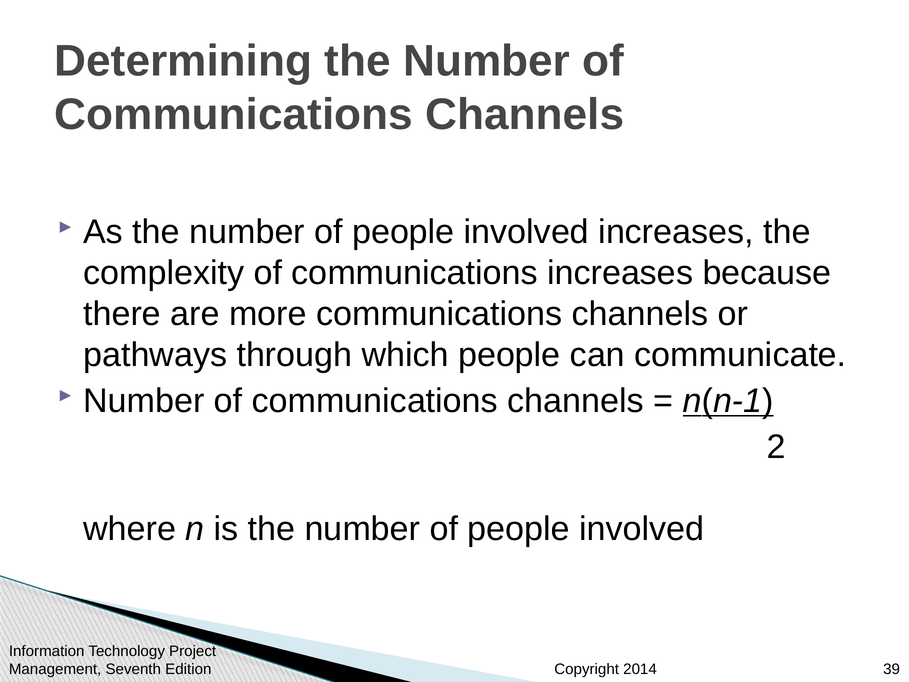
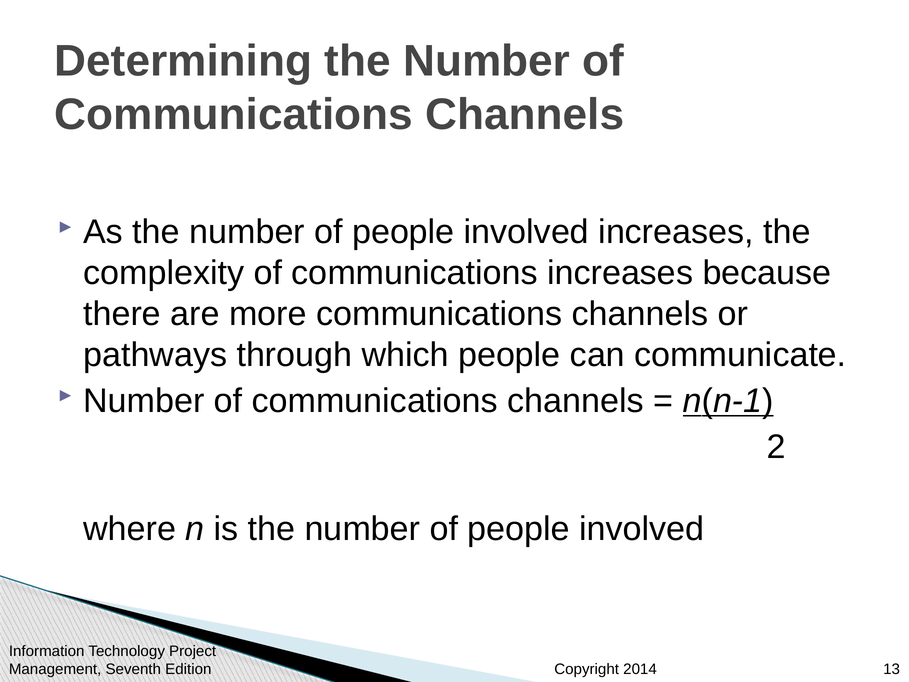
39: 39 -> 13 (892, 669)
